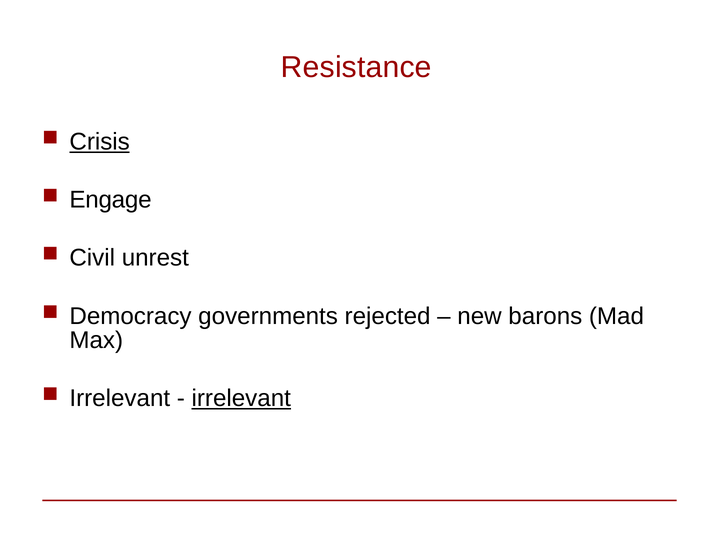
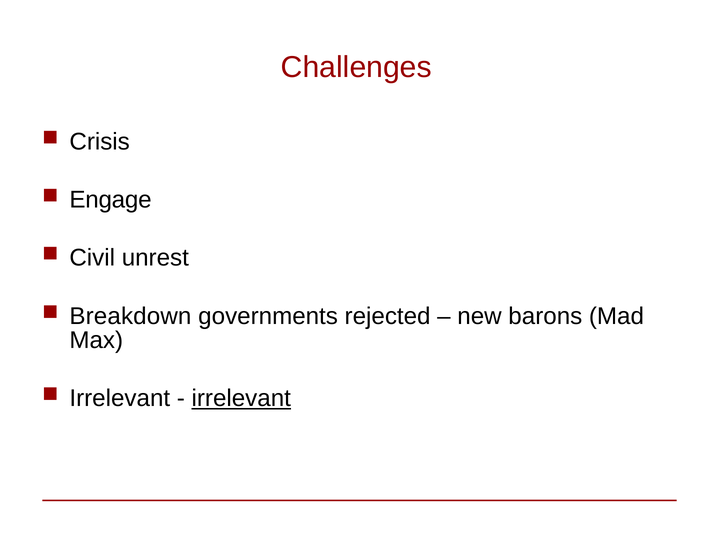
Resistance: Resistance -> Challenges (356, 67)
Crisis underline: present -> none (100, 142)
Democracy: Democracy -> Breakdown (130, 316)
